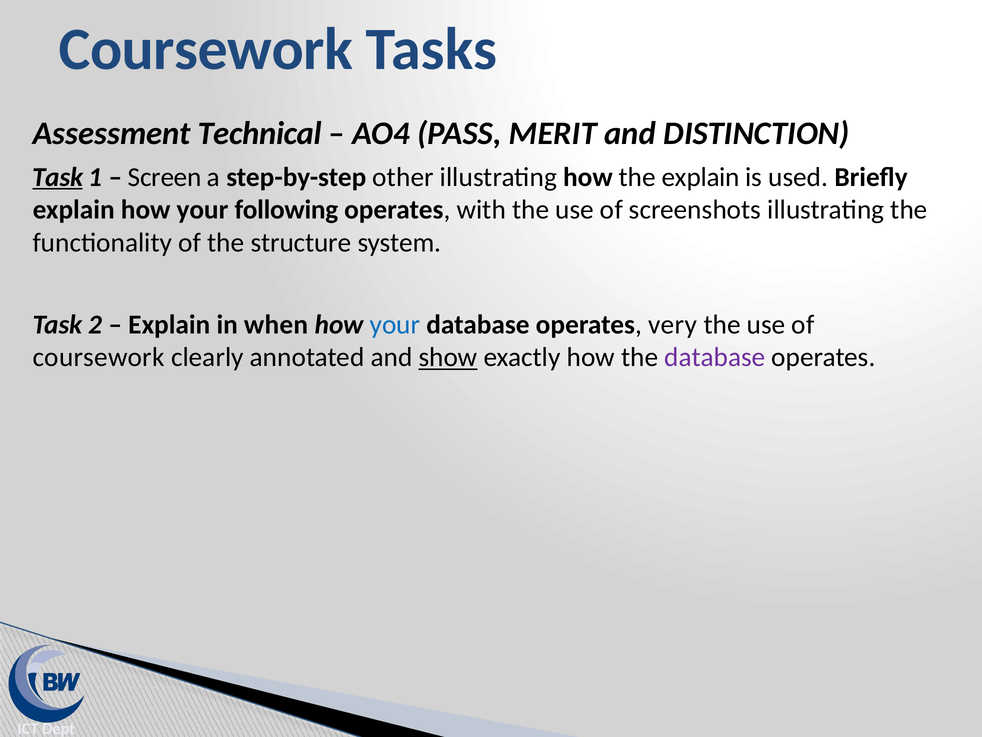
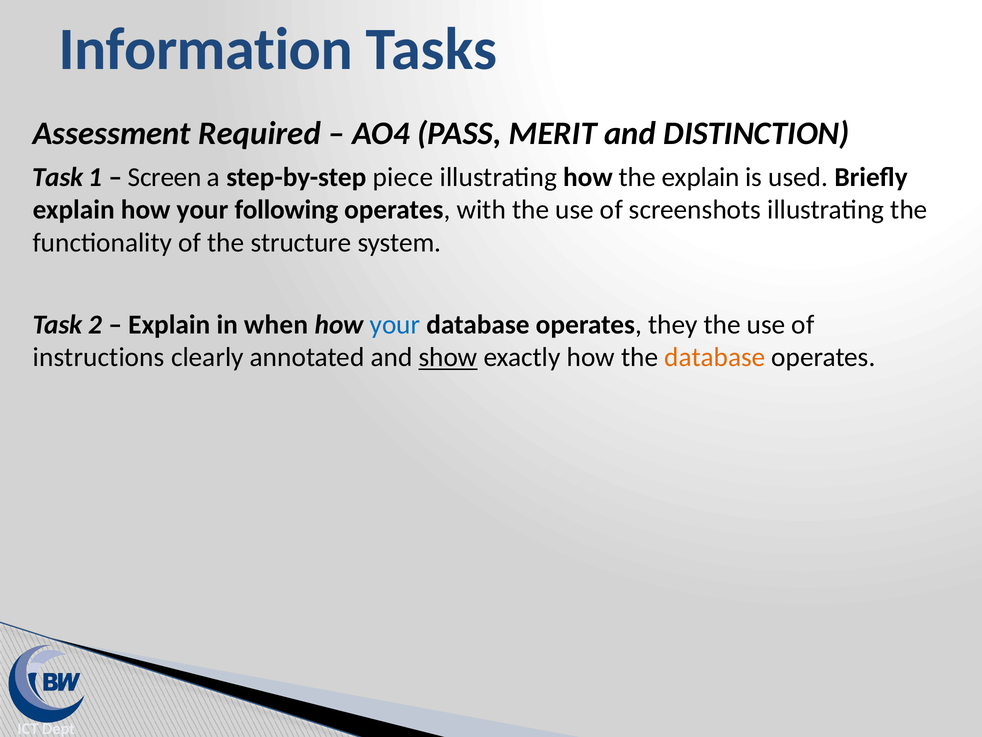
Coursework: Coursework -> Information (206, 49)
Technical: Technical -> Required (260, 133)
Task underline: present -> none (58, 177)
other: other -> piece (403, 177)
very: very -> they (673, 324)
coursework: coursework -> instructions (99, 357)
database colour: purple -> orange (715, 357)
